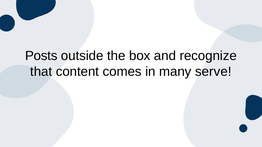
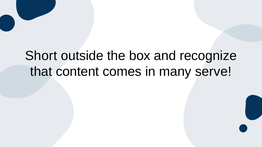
Posts: Posts -> Short (41, 56)
